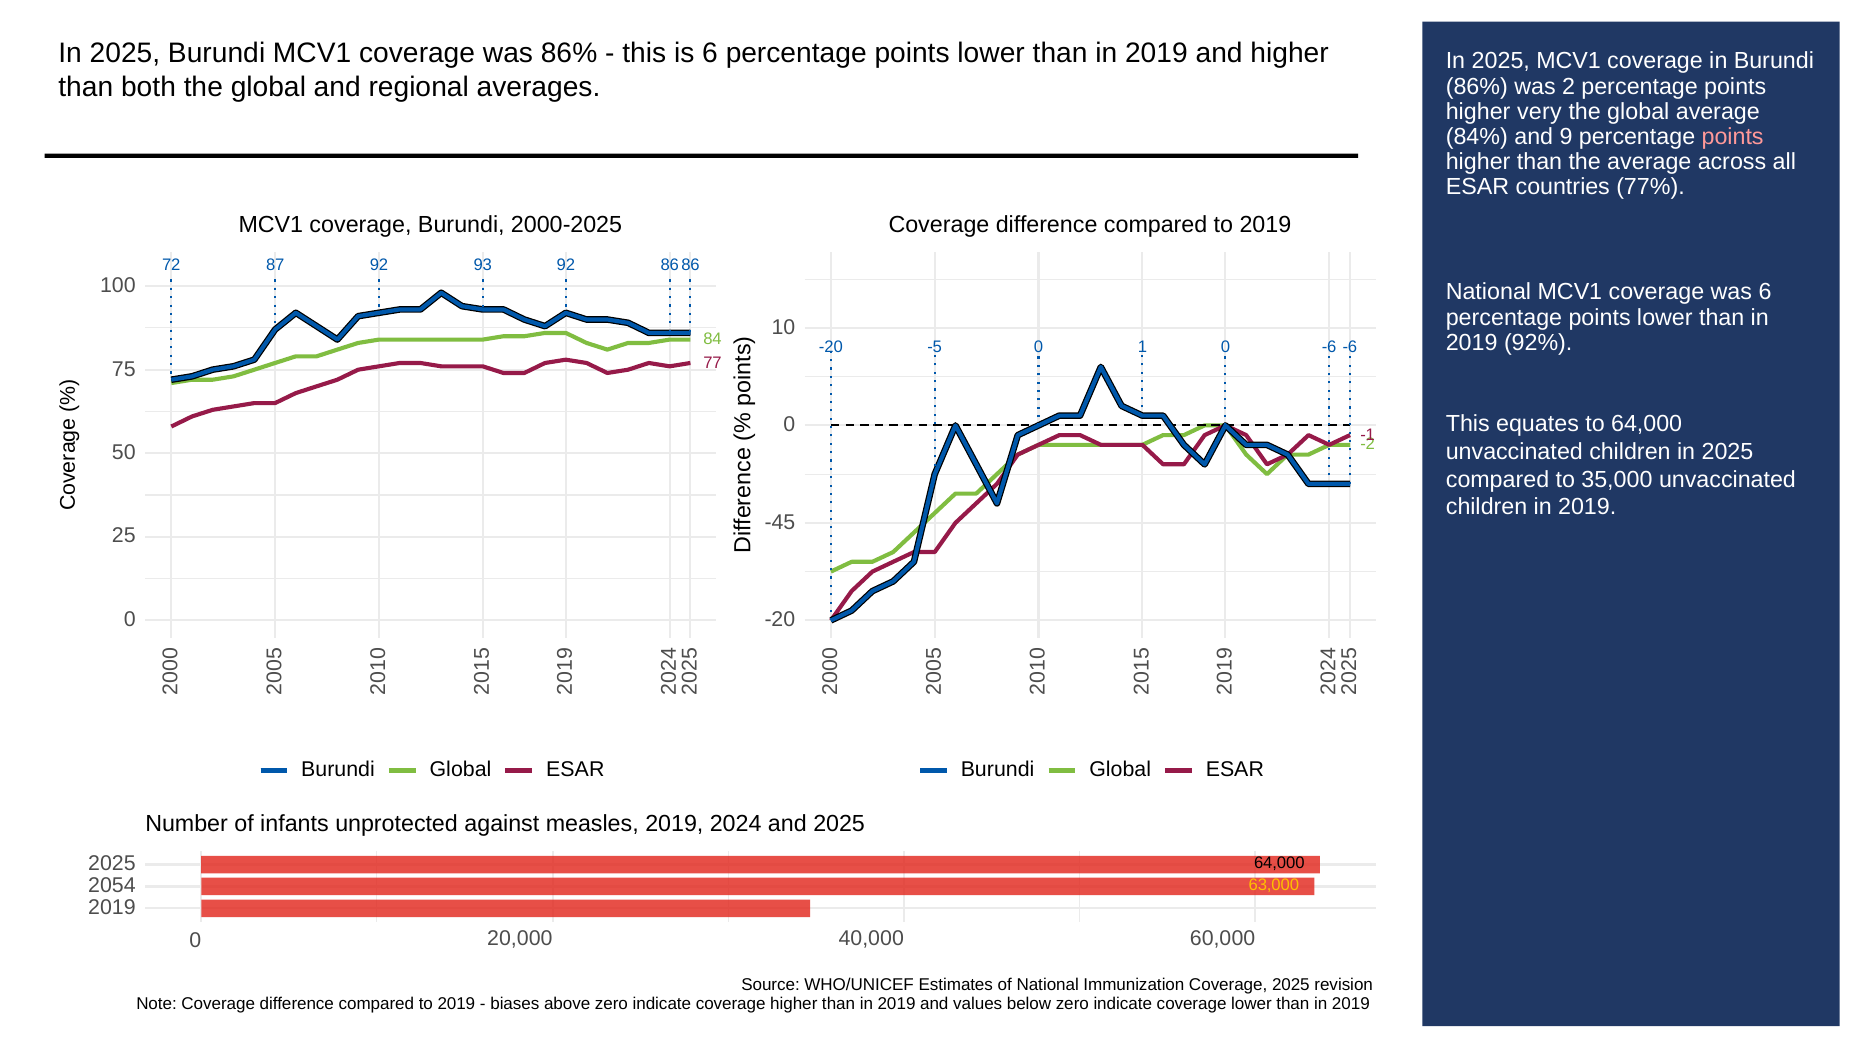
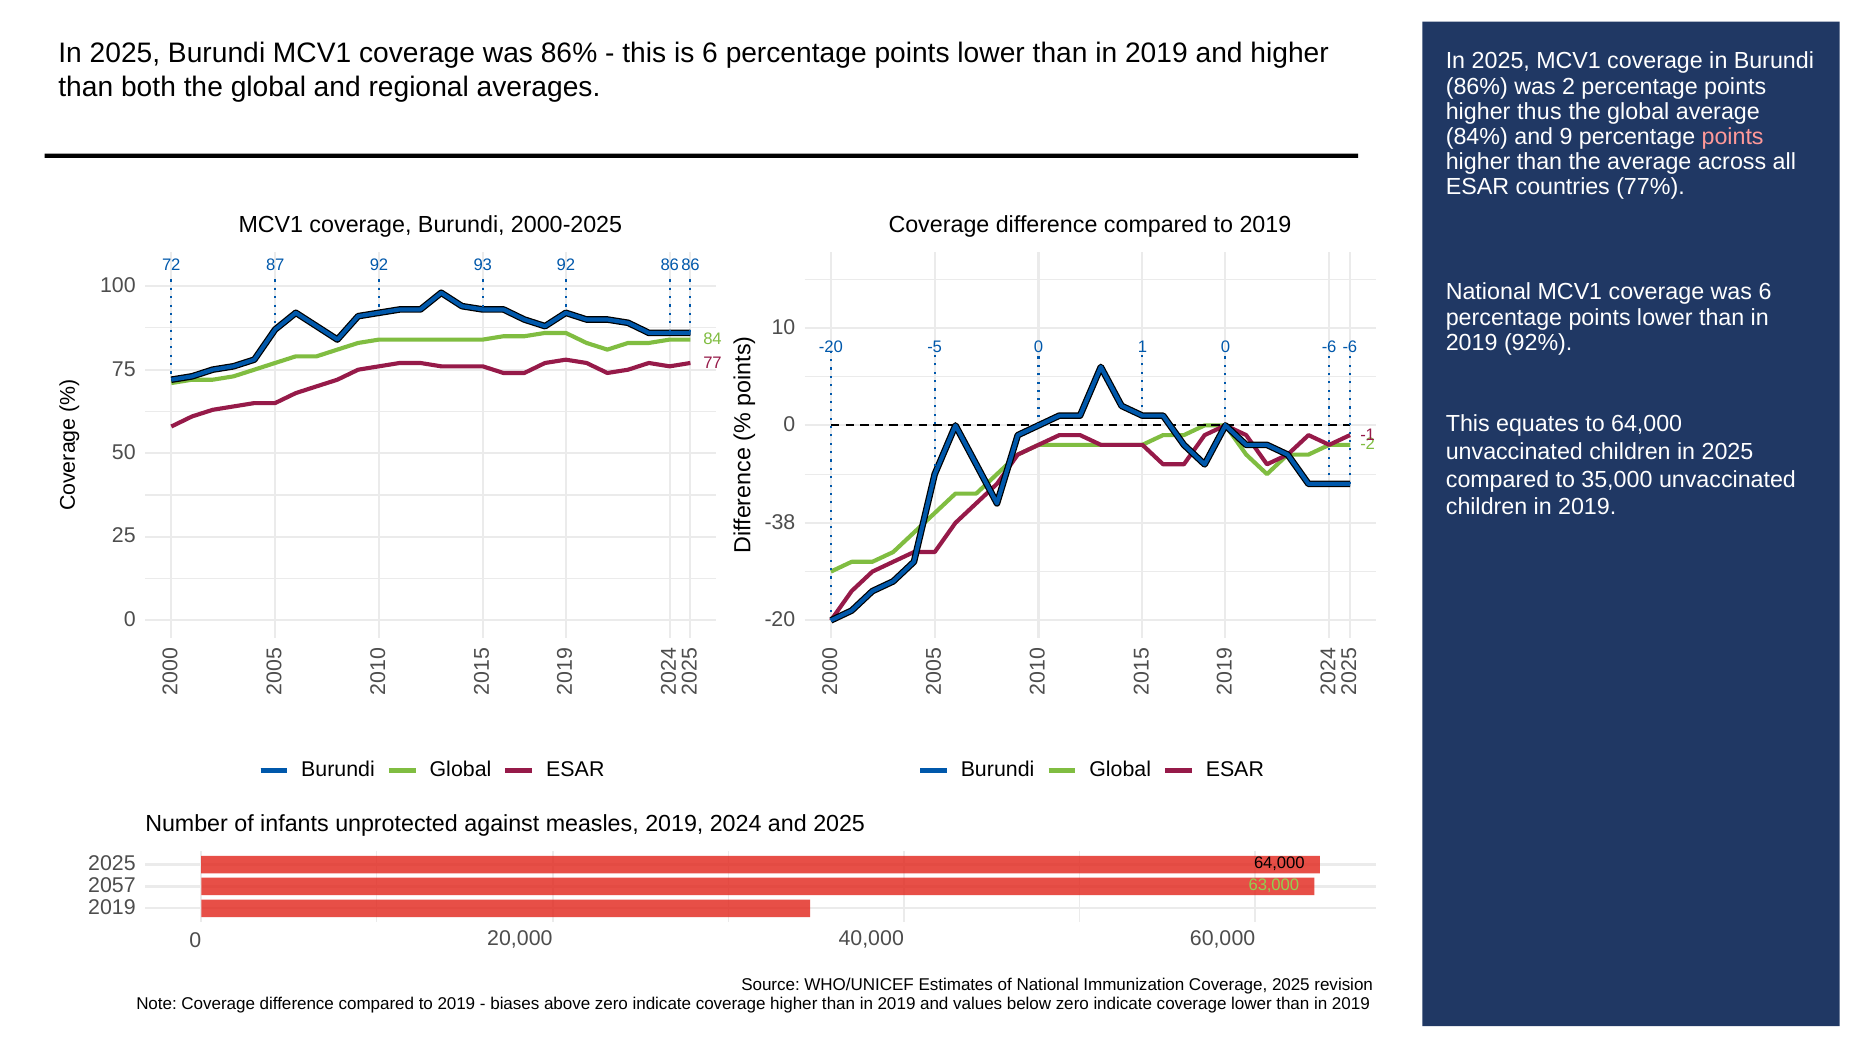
very: very -> thus (1539, 112)
-45: -45 -> -38 (780, 522)
2054: 2054 -> 2057 (112, 886)
63,000 colour: yellow -> light green (1274, 885)
